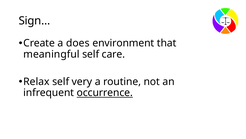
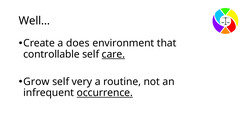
Sign…: Sign… -> Well… (34, 21)
meaningful: meaningful -> controllable (52, 54)
care underline: none -> present (113, 54)
Relax: Relax -> Grow (36, 81)
